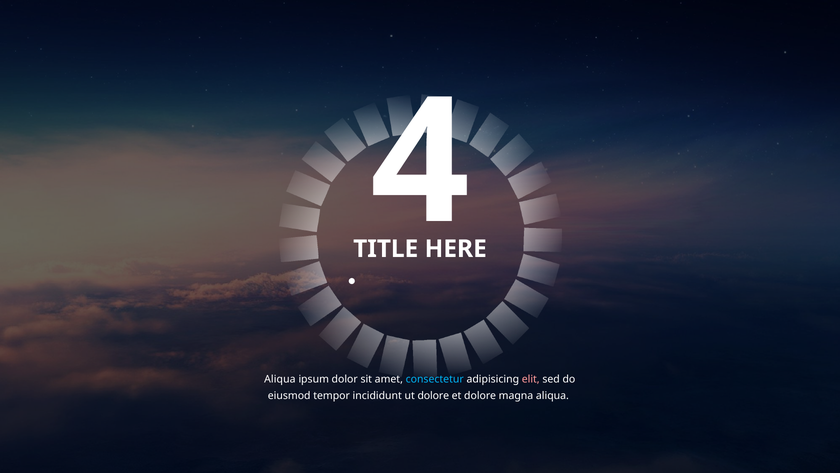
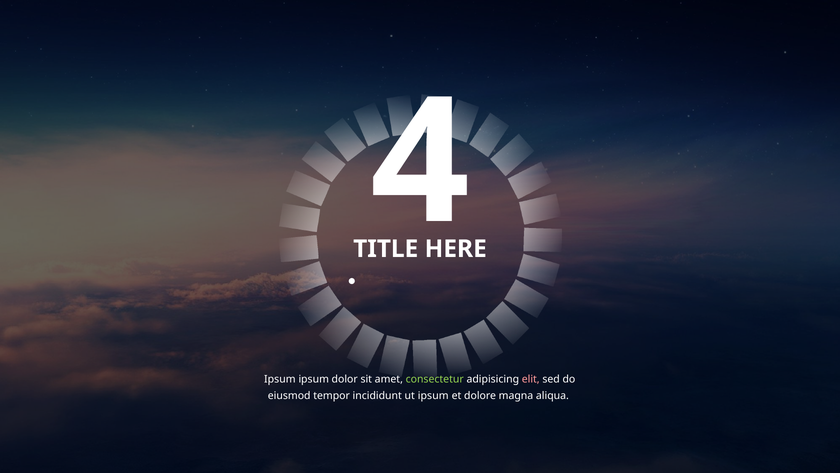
Aliqua: Aliqua -> Ipsum (280, 379)
consectetur colour: light blue -> light green (435, 379)
ut dolore: dolore -> ipsum (433, 395)
